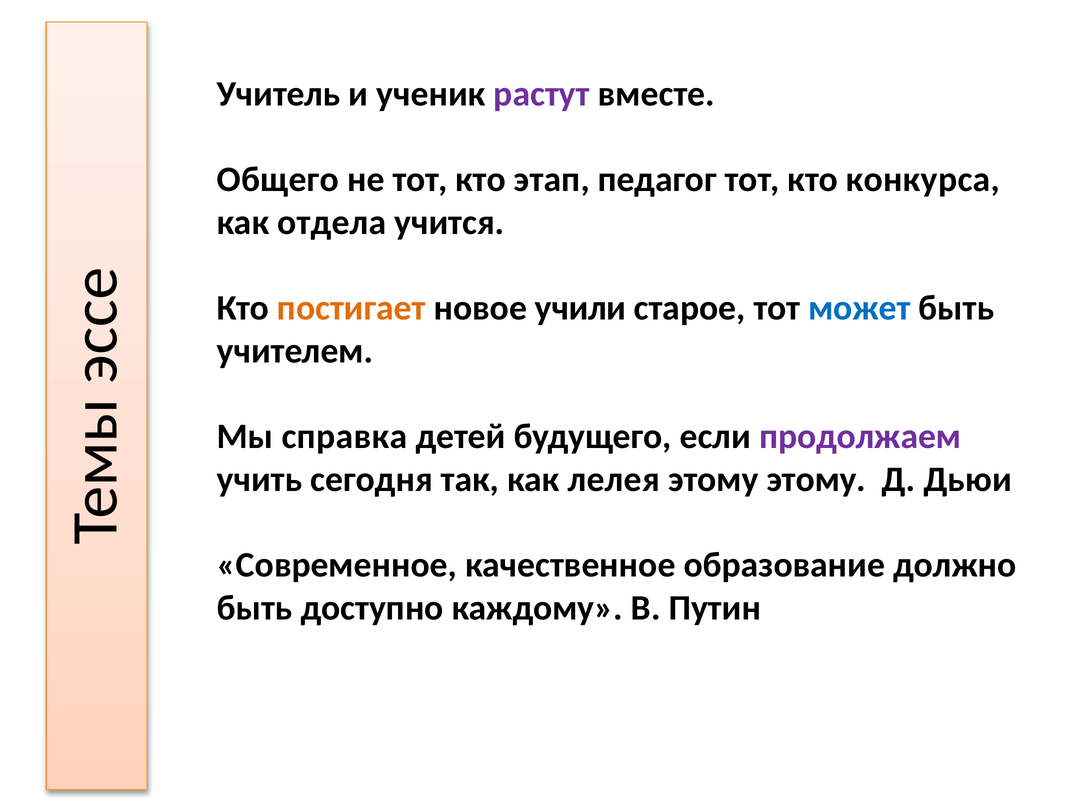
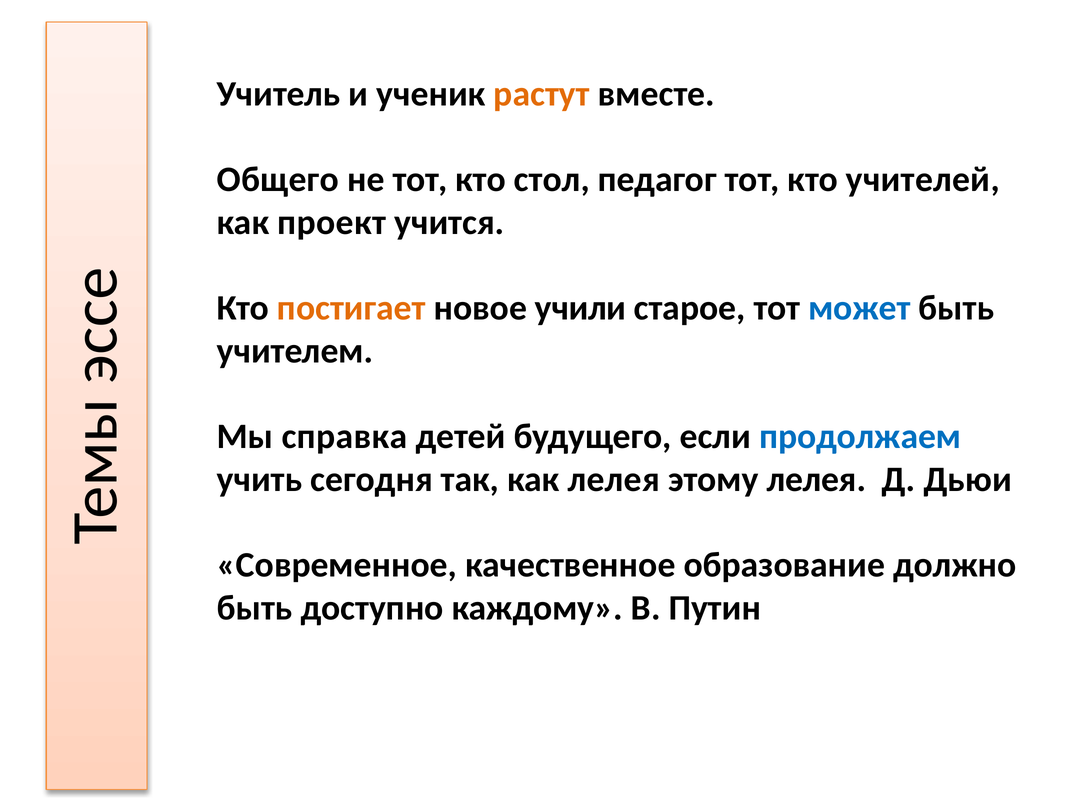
растут colour: purple -> orange (542, 94)
этап: этап -> стол (552, 180)
конкурса: конкурса -> учителей (923, 180)
отдела: отдела -> проект (332, 222)
продолжаем colour: purple -> blue (860, 436)
этому этому: этому -> лелея (816, 479)
